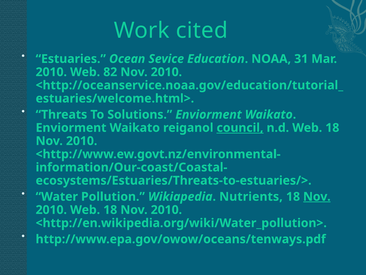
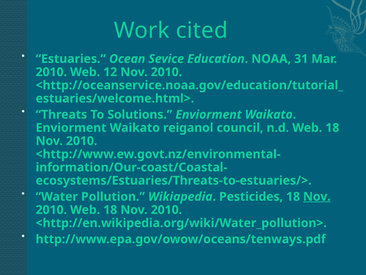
82: 82 -> 12 (110, 72)
council underline: present -> none (240, 128)
Nutrients: Nutrients -> Pesticides (251, 196)
